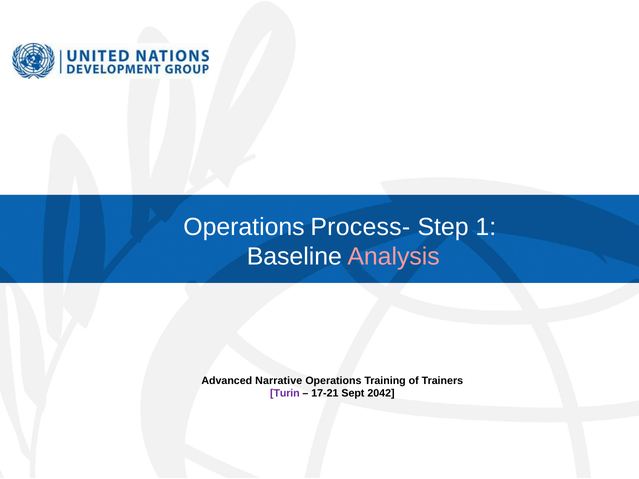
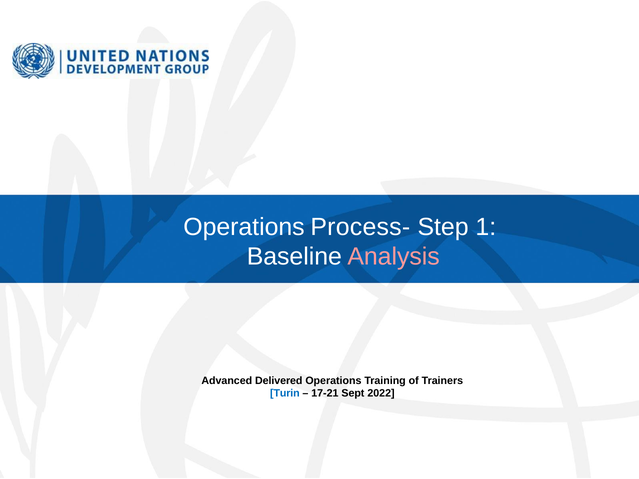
Narrative: Narrative -> Delivered (279, 381)
Turin colour: purple -> blue (285, 394)
2042: 2042 -> 2022 (381, 394)
